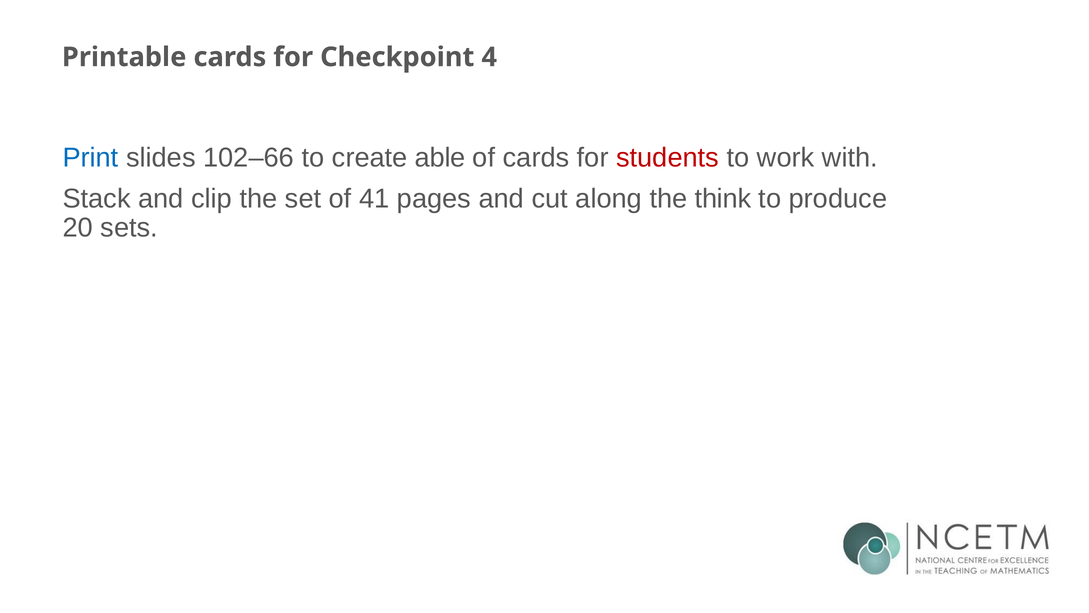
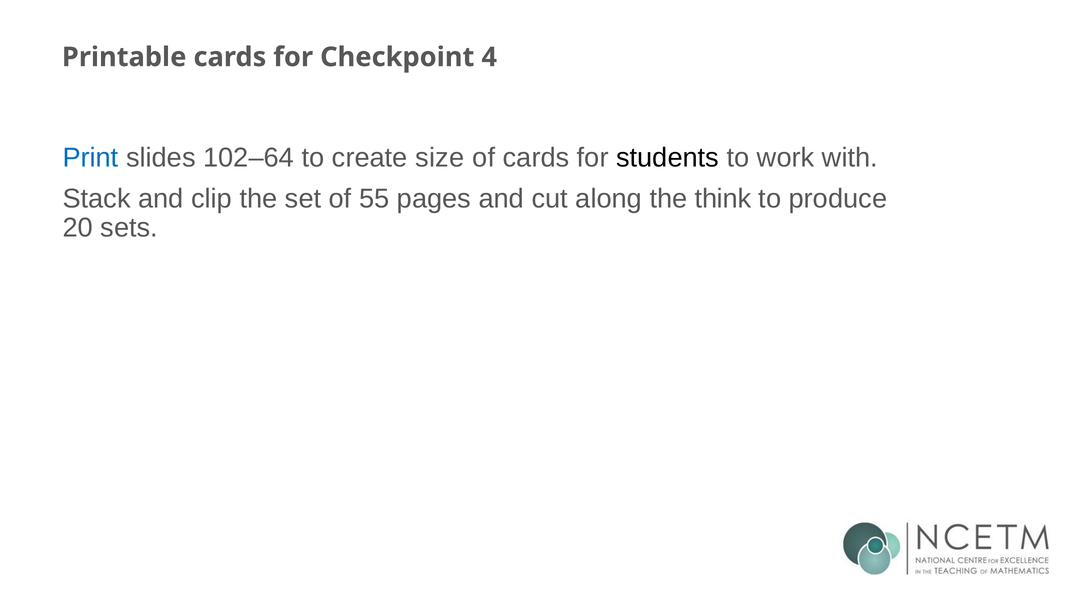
102–66: 102–66 -> 102–64 (249, 158)
able: able -> size (440, 158)
students colour: red -> black (668, 158)
41: 41 -> 55 (374, 198)
